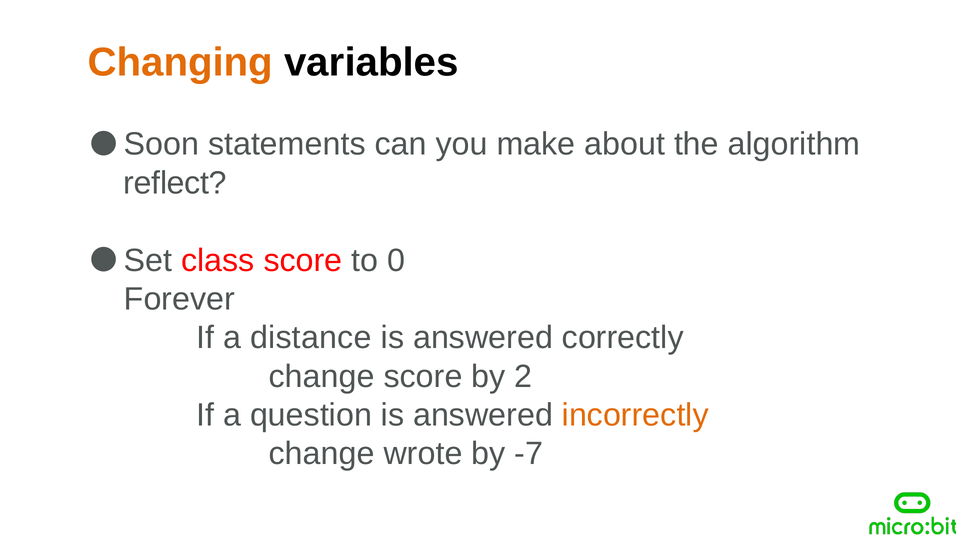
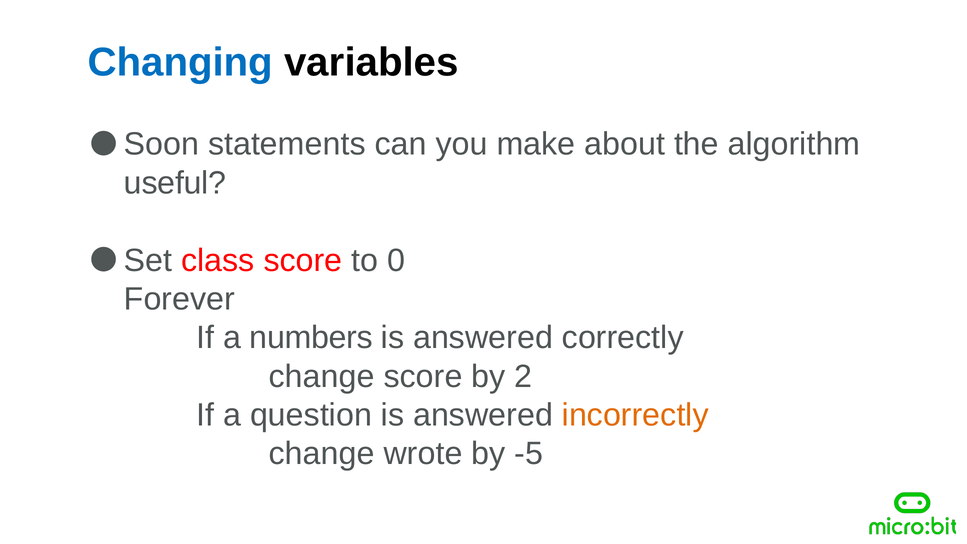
Changing colour: orange -> blue (180, 63)
reflect: reflect -> useful (175, 183)
distance: distance -> numbers (311, 338)
-7: -7 -> -5 (529, 454)
